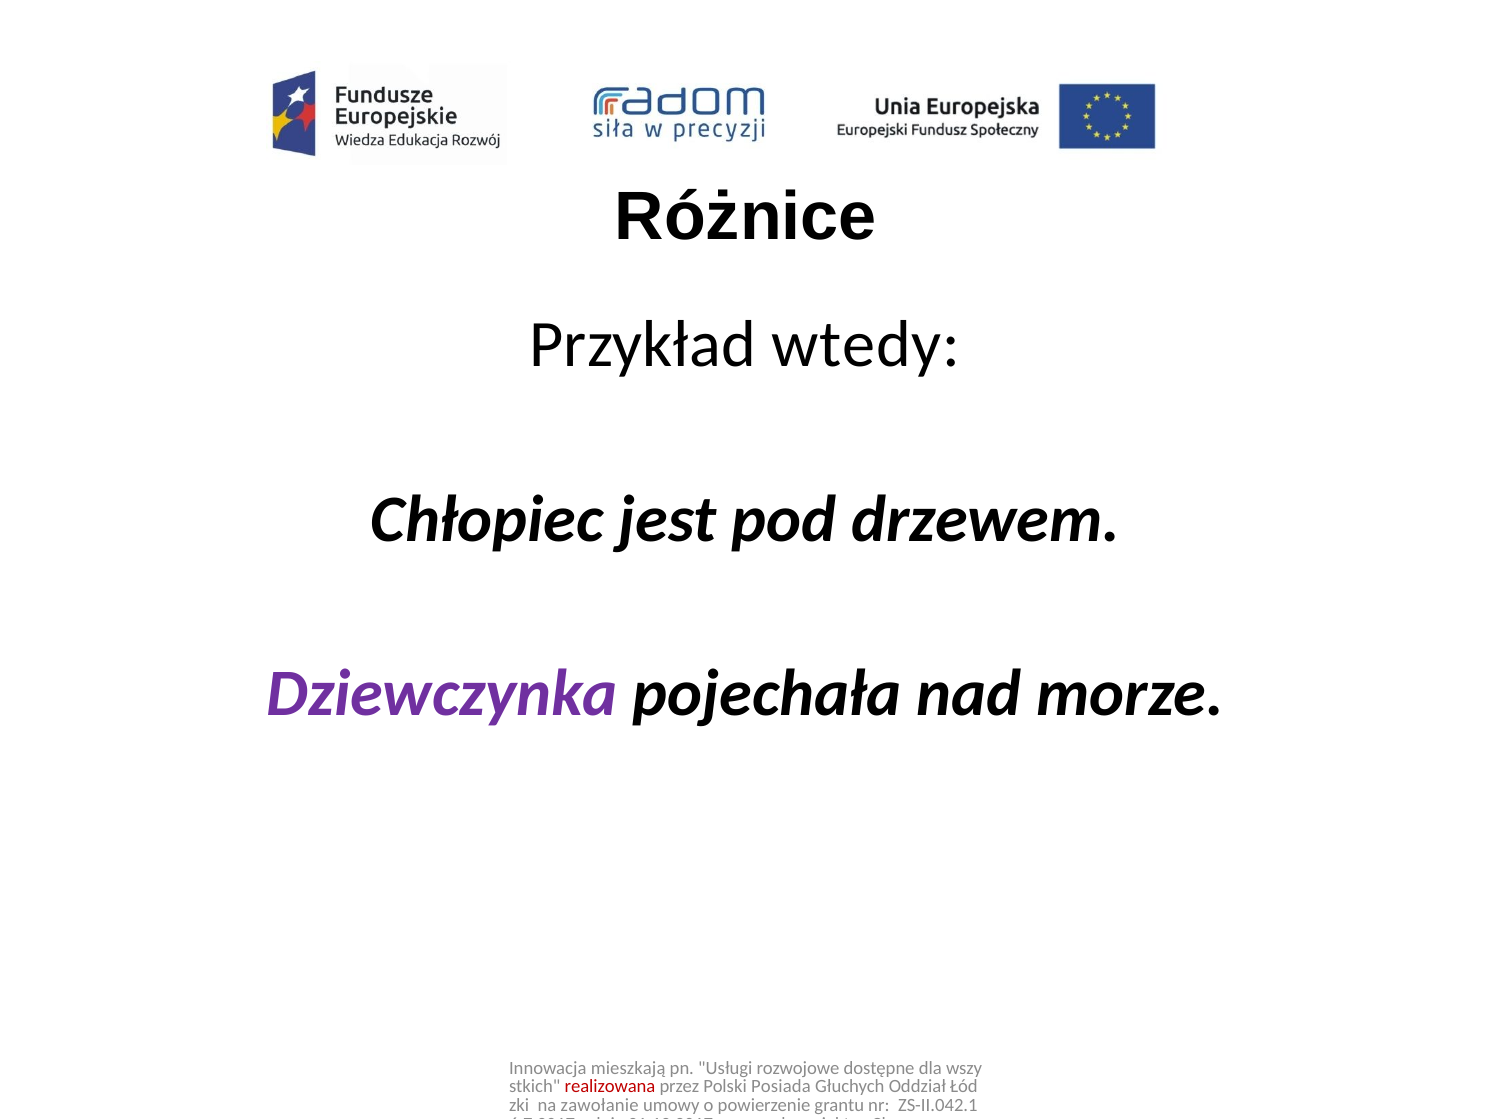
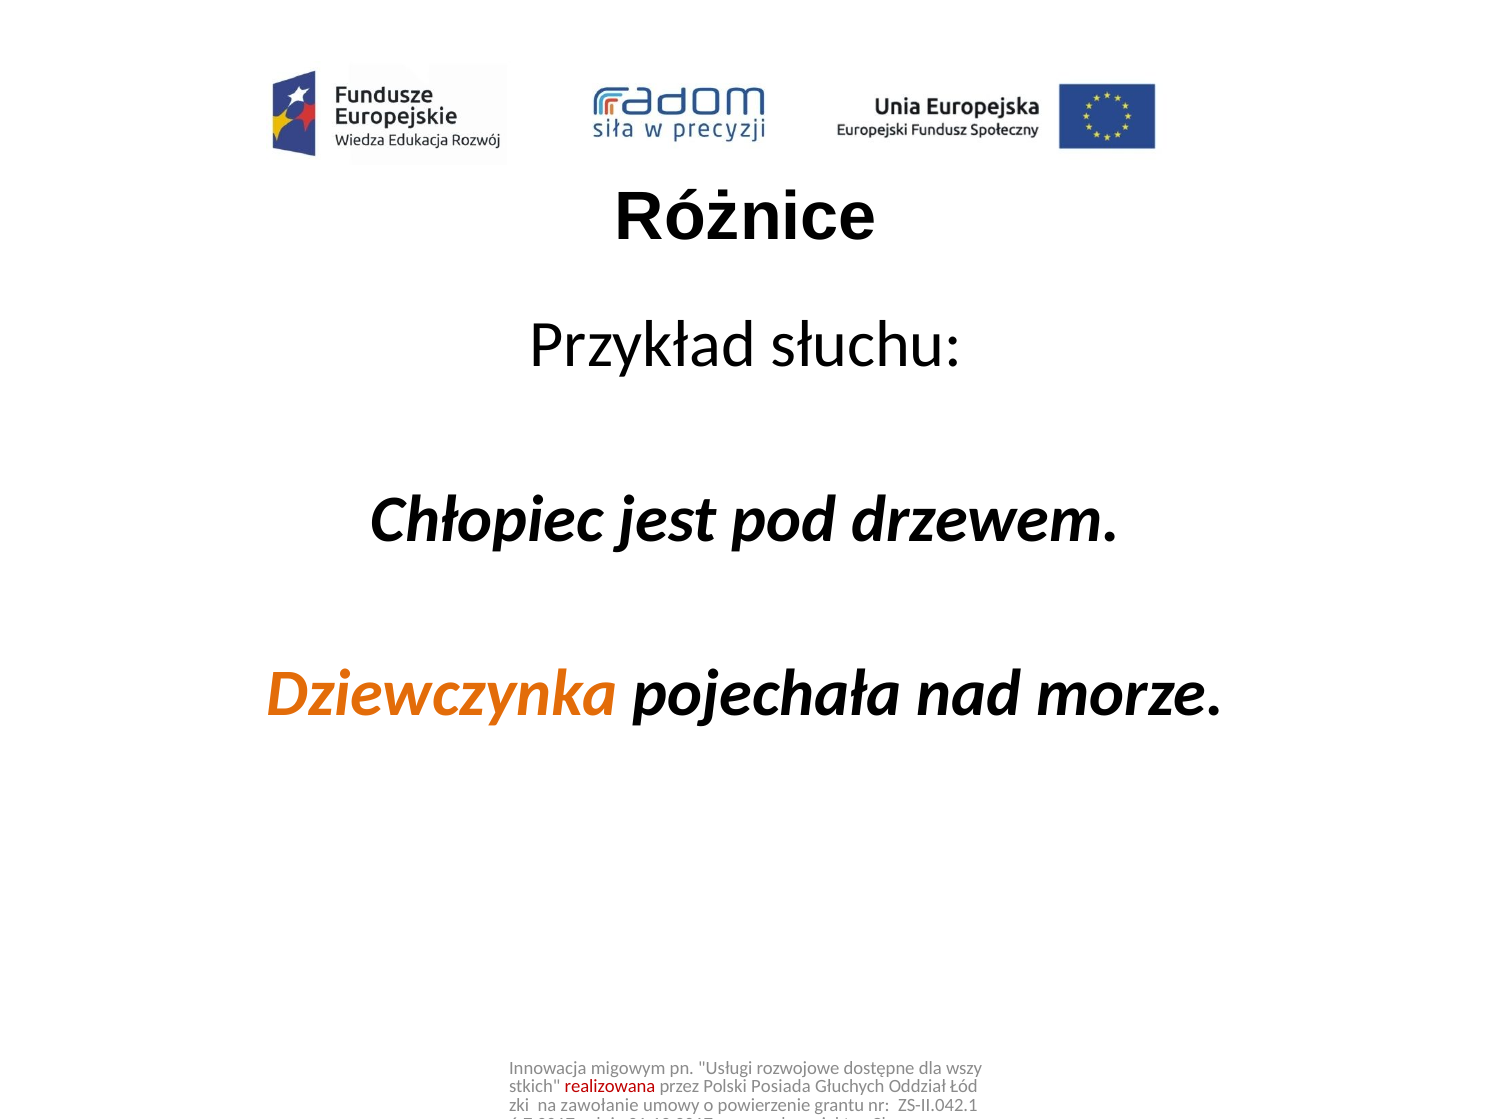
wtedy: wtedy -> słuchu (866, 345)
Dziewczynka colour: purple -> orange (442, 694)
mieszkają: mieszkają -> migowym (628, 1068)
